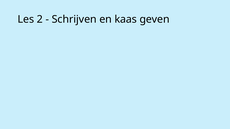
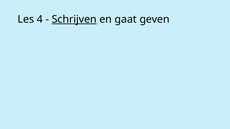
2: 2 -> 4 (40, 19)
Schrijven underline: none -> present (74, 19)
kaas: kaas -> gaat (126, 19)
